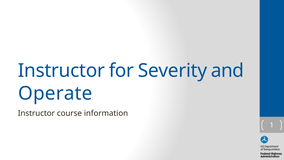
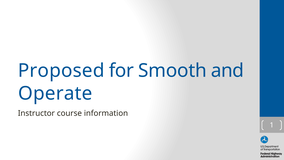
Instructor: Instructor -> Proposed (61, 71)
Severity: Severity -> Smooth (172, 71)
